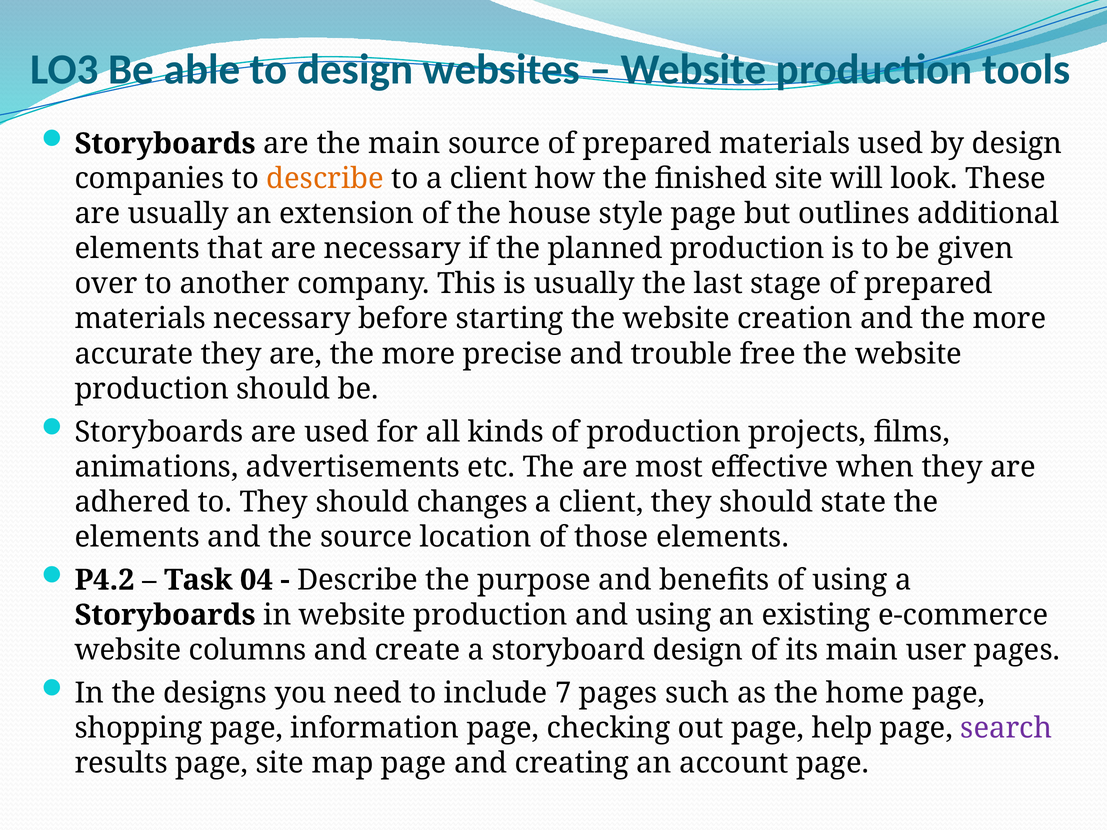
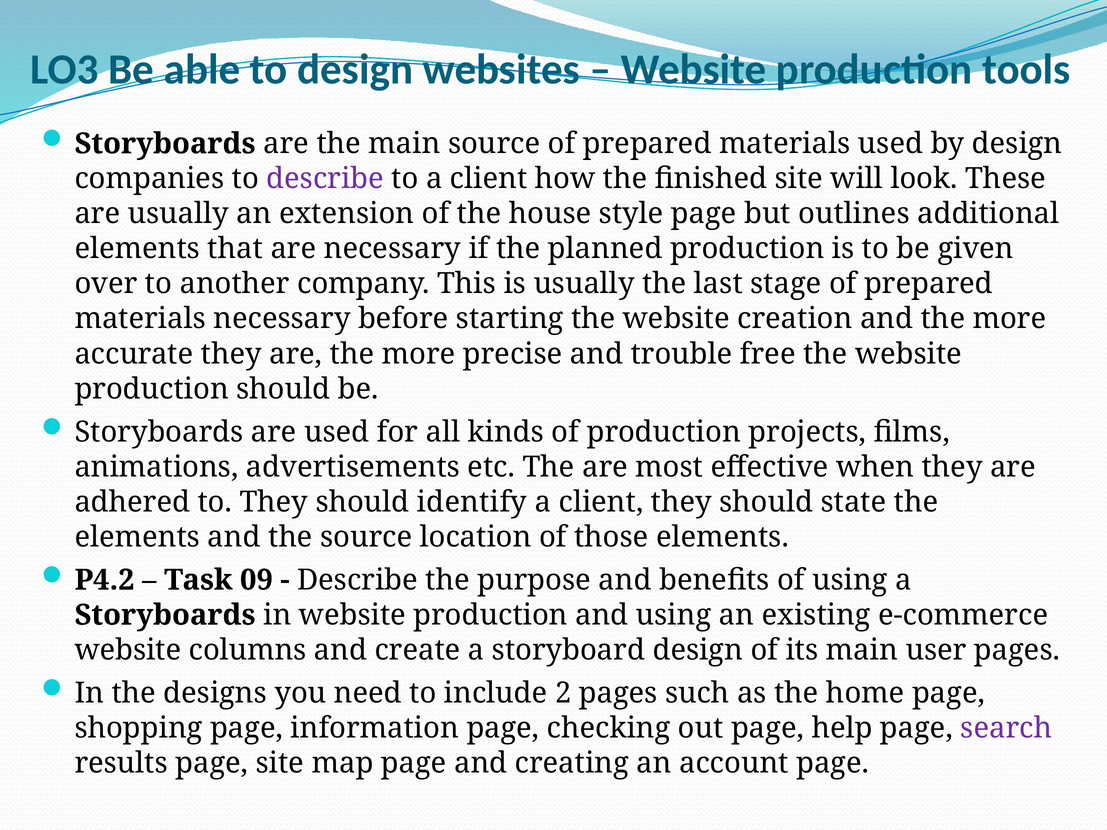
describe colour: orange -> purple (325, 179)
changes: changes -> identify (472, 502)
04: 04 -> 09 (256, 580)
7: 7 -> 2 (563, 693)
